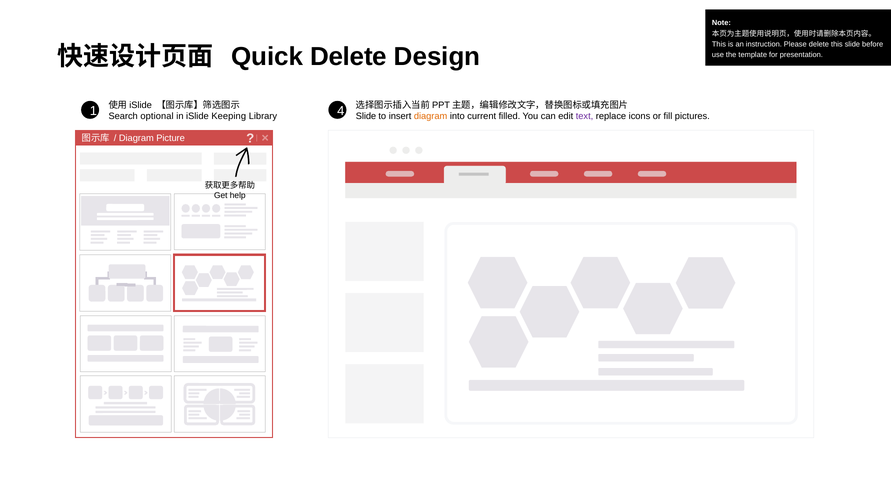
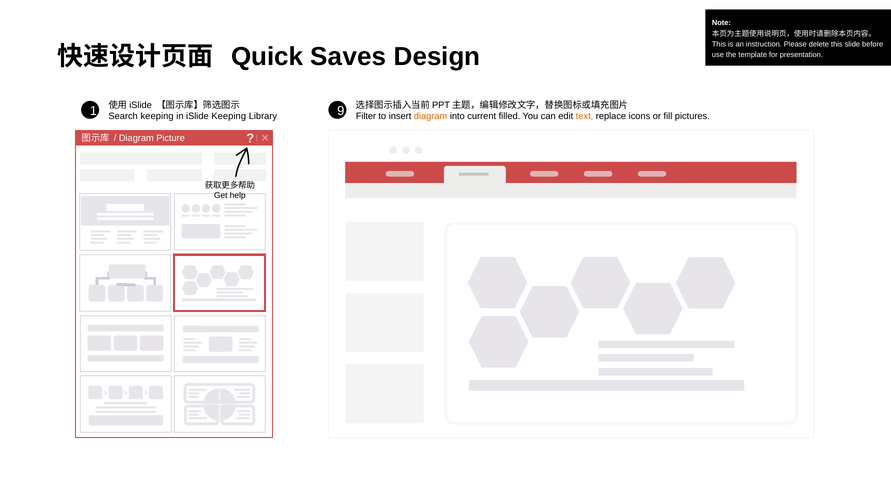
Quick Delete: Delete -> Saves (348, 57)
4: 4 -> 9 (341, 111)
Search optional: optional -> keeping (157, 116)
Slide: Slide -> Filter (366, 116)
text colour: purple -> orange (585, 116)
